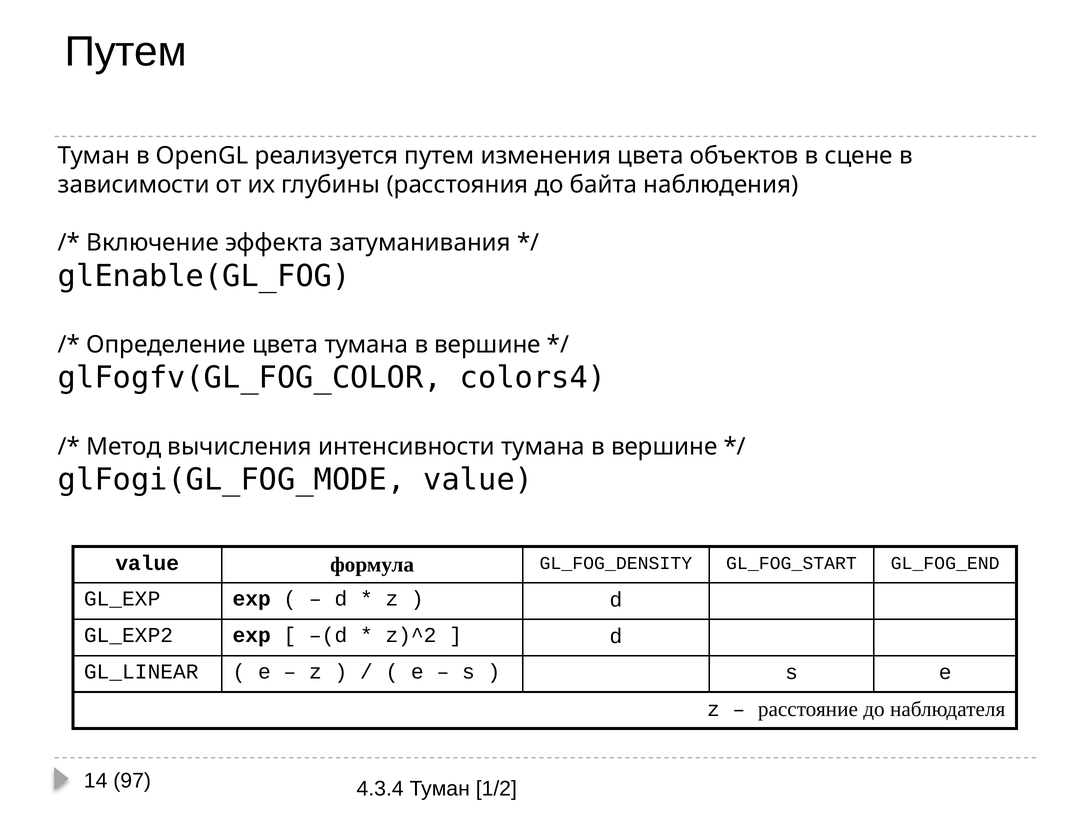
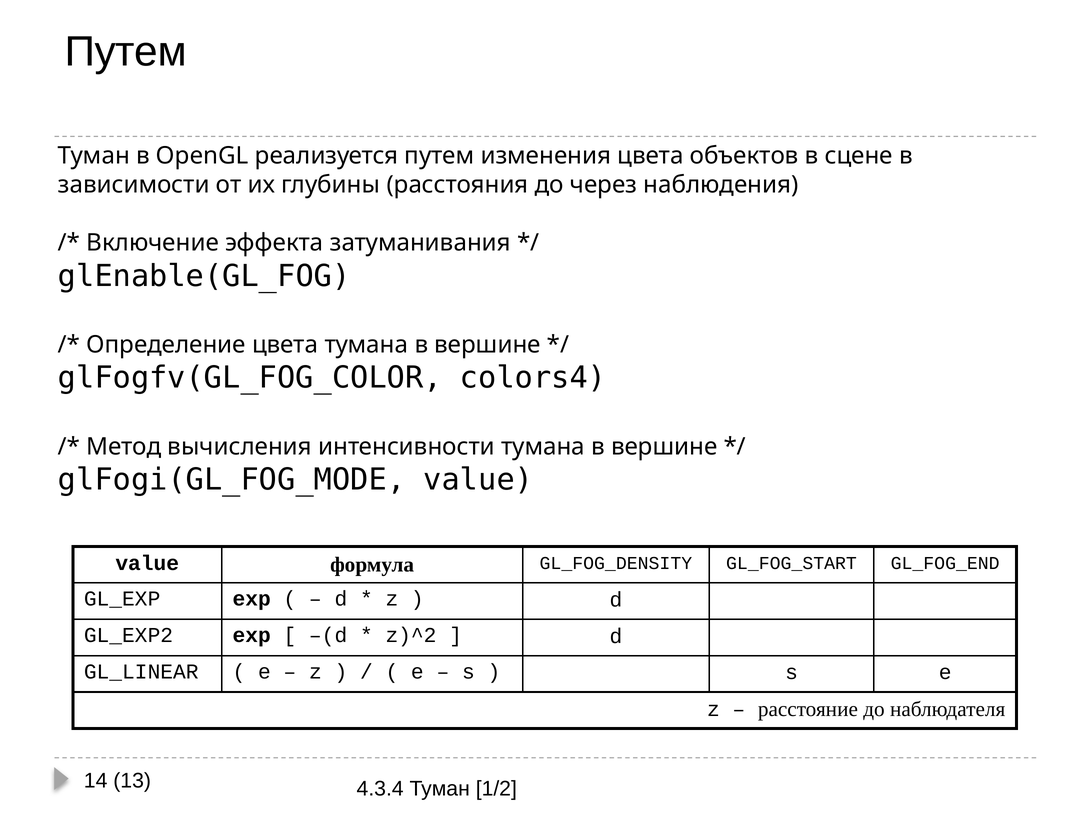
байта: байта -> через (604, 185)
97: 97 -> 13 (132, 781)
